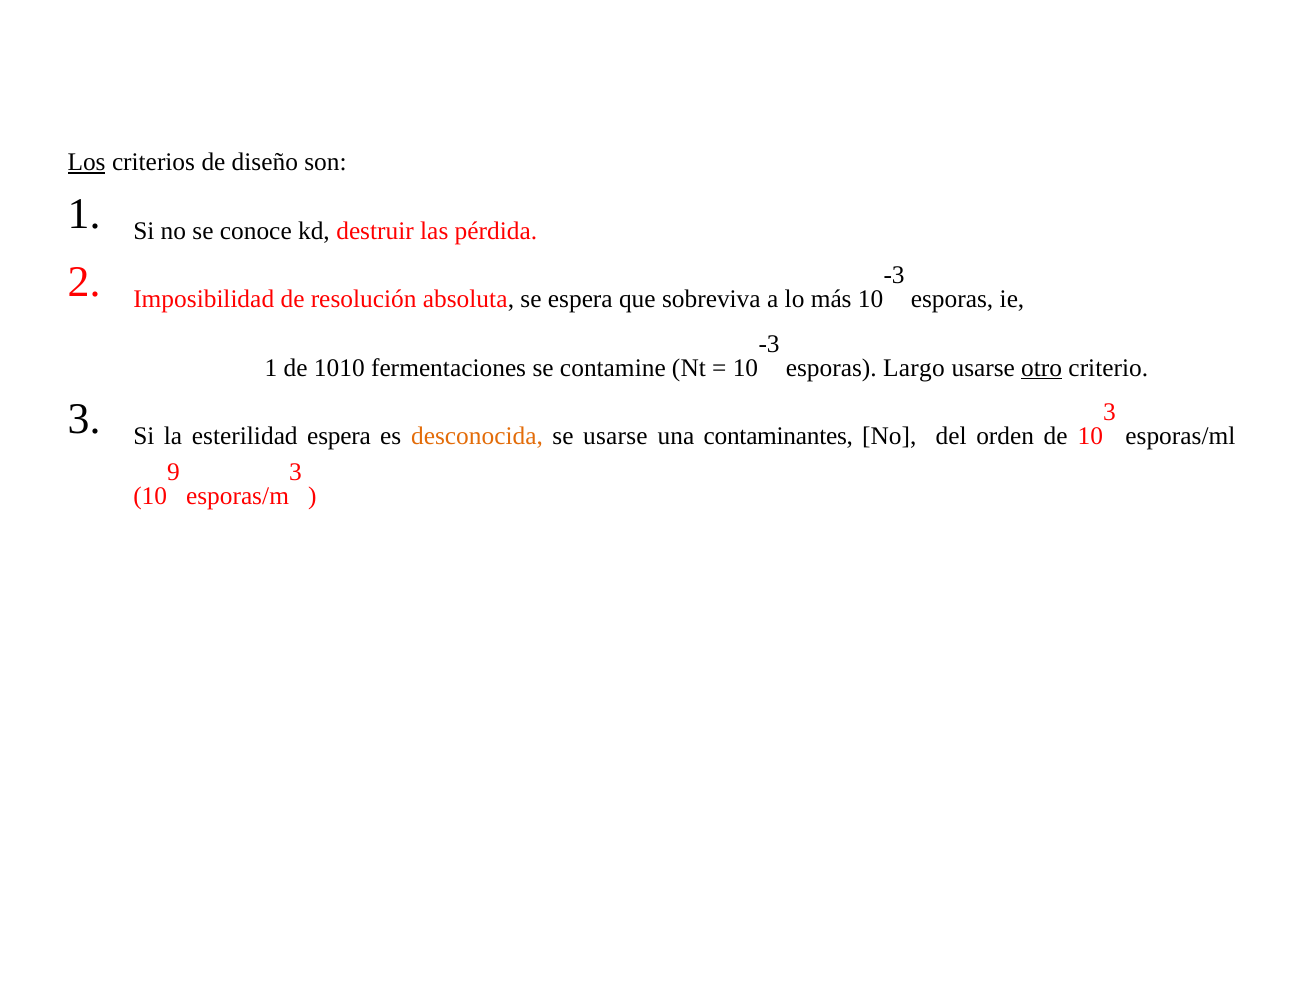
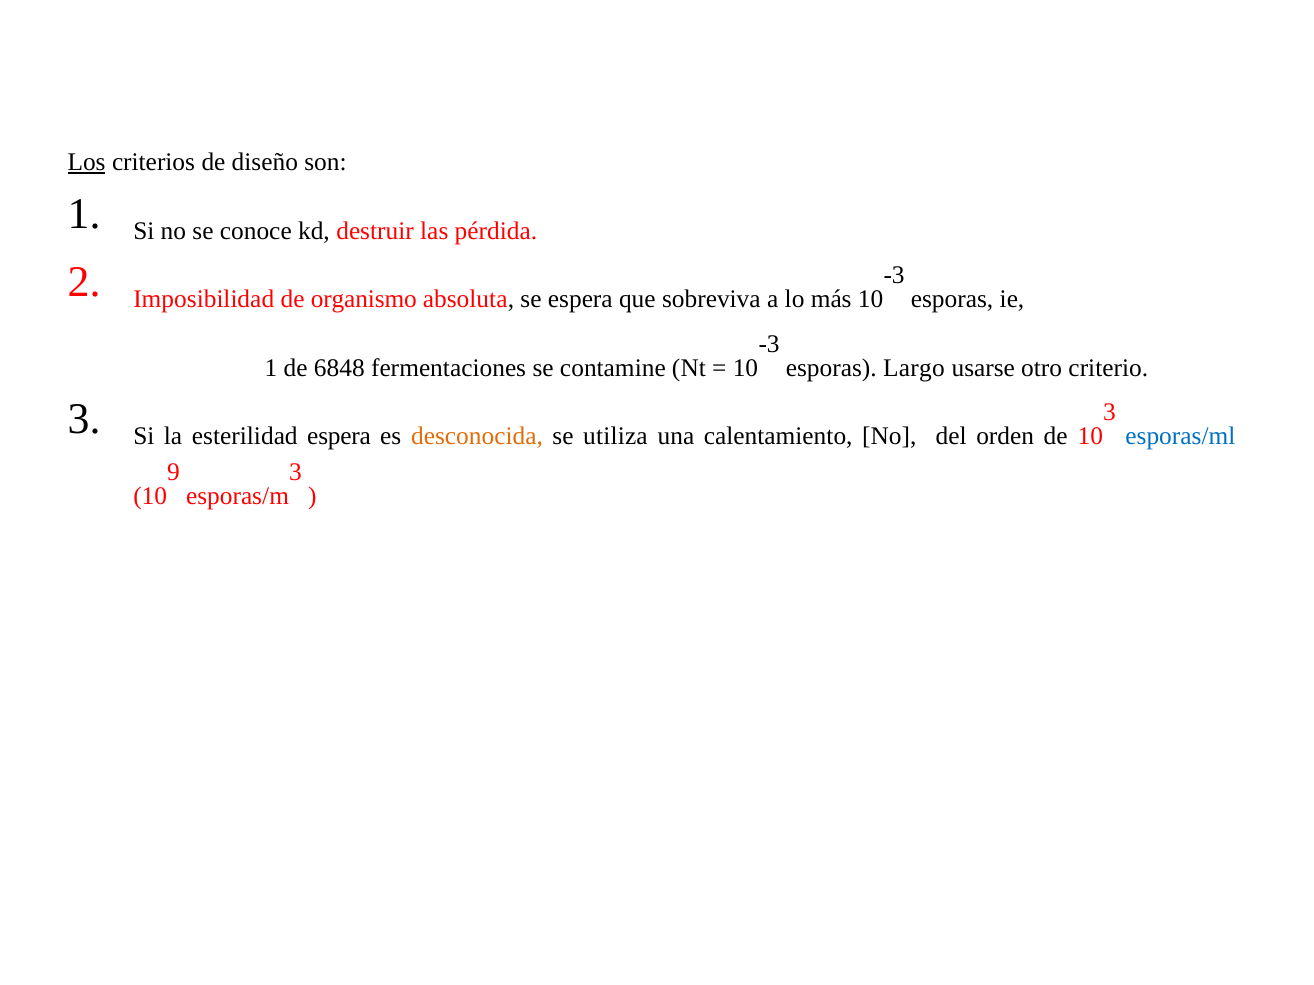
resolución: resolución -> organismo (364, 299)
1010: 1010 -> 6848 (339, 368)
otro underline: present -> none (1042, 368)
se usarse: usarse -> utiliza (615, 437)
contaminantes: contaminantes -> calentamiento (778, 437)
esporas/ml colour: black -> blue (1180, 437)
